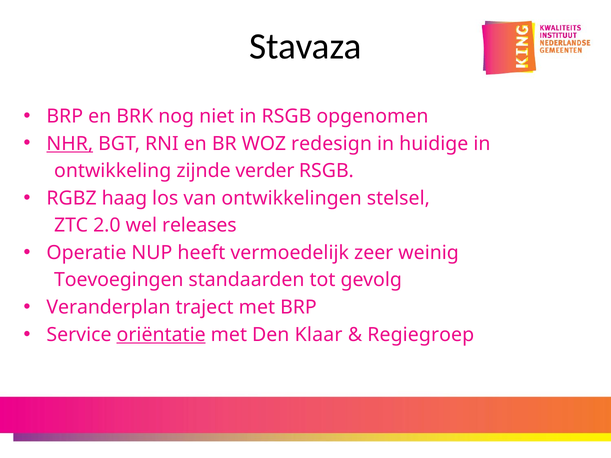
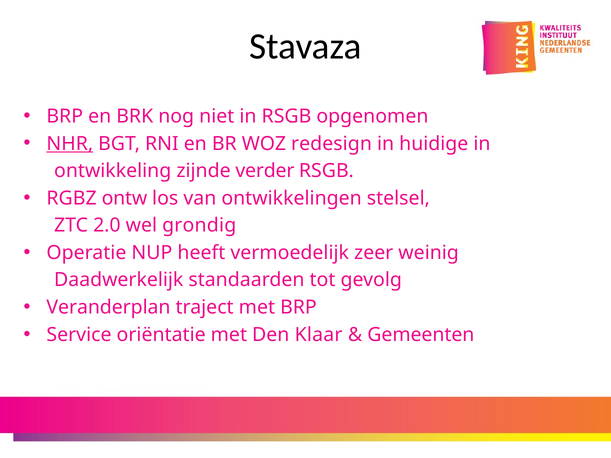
haag: haag -> ontw (124, 198)
releases: releases -> grondig (199, 226)
Toevoegingen: Toevoegingen -> Daadwerkelijk (119, 280)
oriëntatie underline: present -> none (161, 335)
Regiegroep: Regiegroep -> Gemeenten (421, 335)
